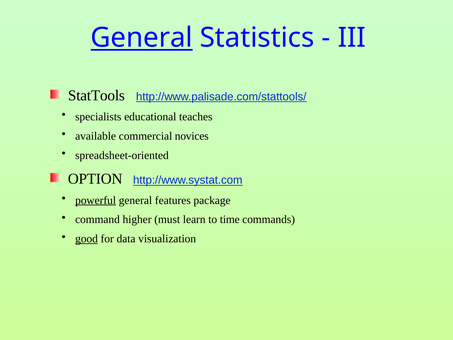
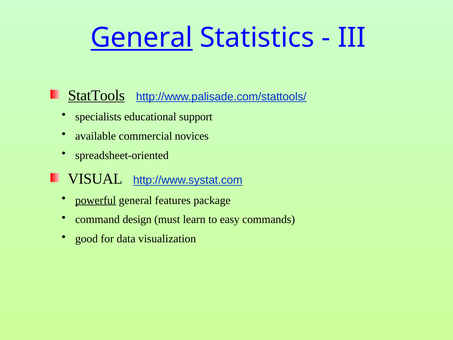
StatTools underline: none -> present (96, 95)
teaches: teaches -> support (196, 117)
OPTION: OPTION -> VISUAL (95, 179)
higher: higher -> design (137, 219)
time: time -> easy (230, 219)
good underline: present -> none (87, 239)
